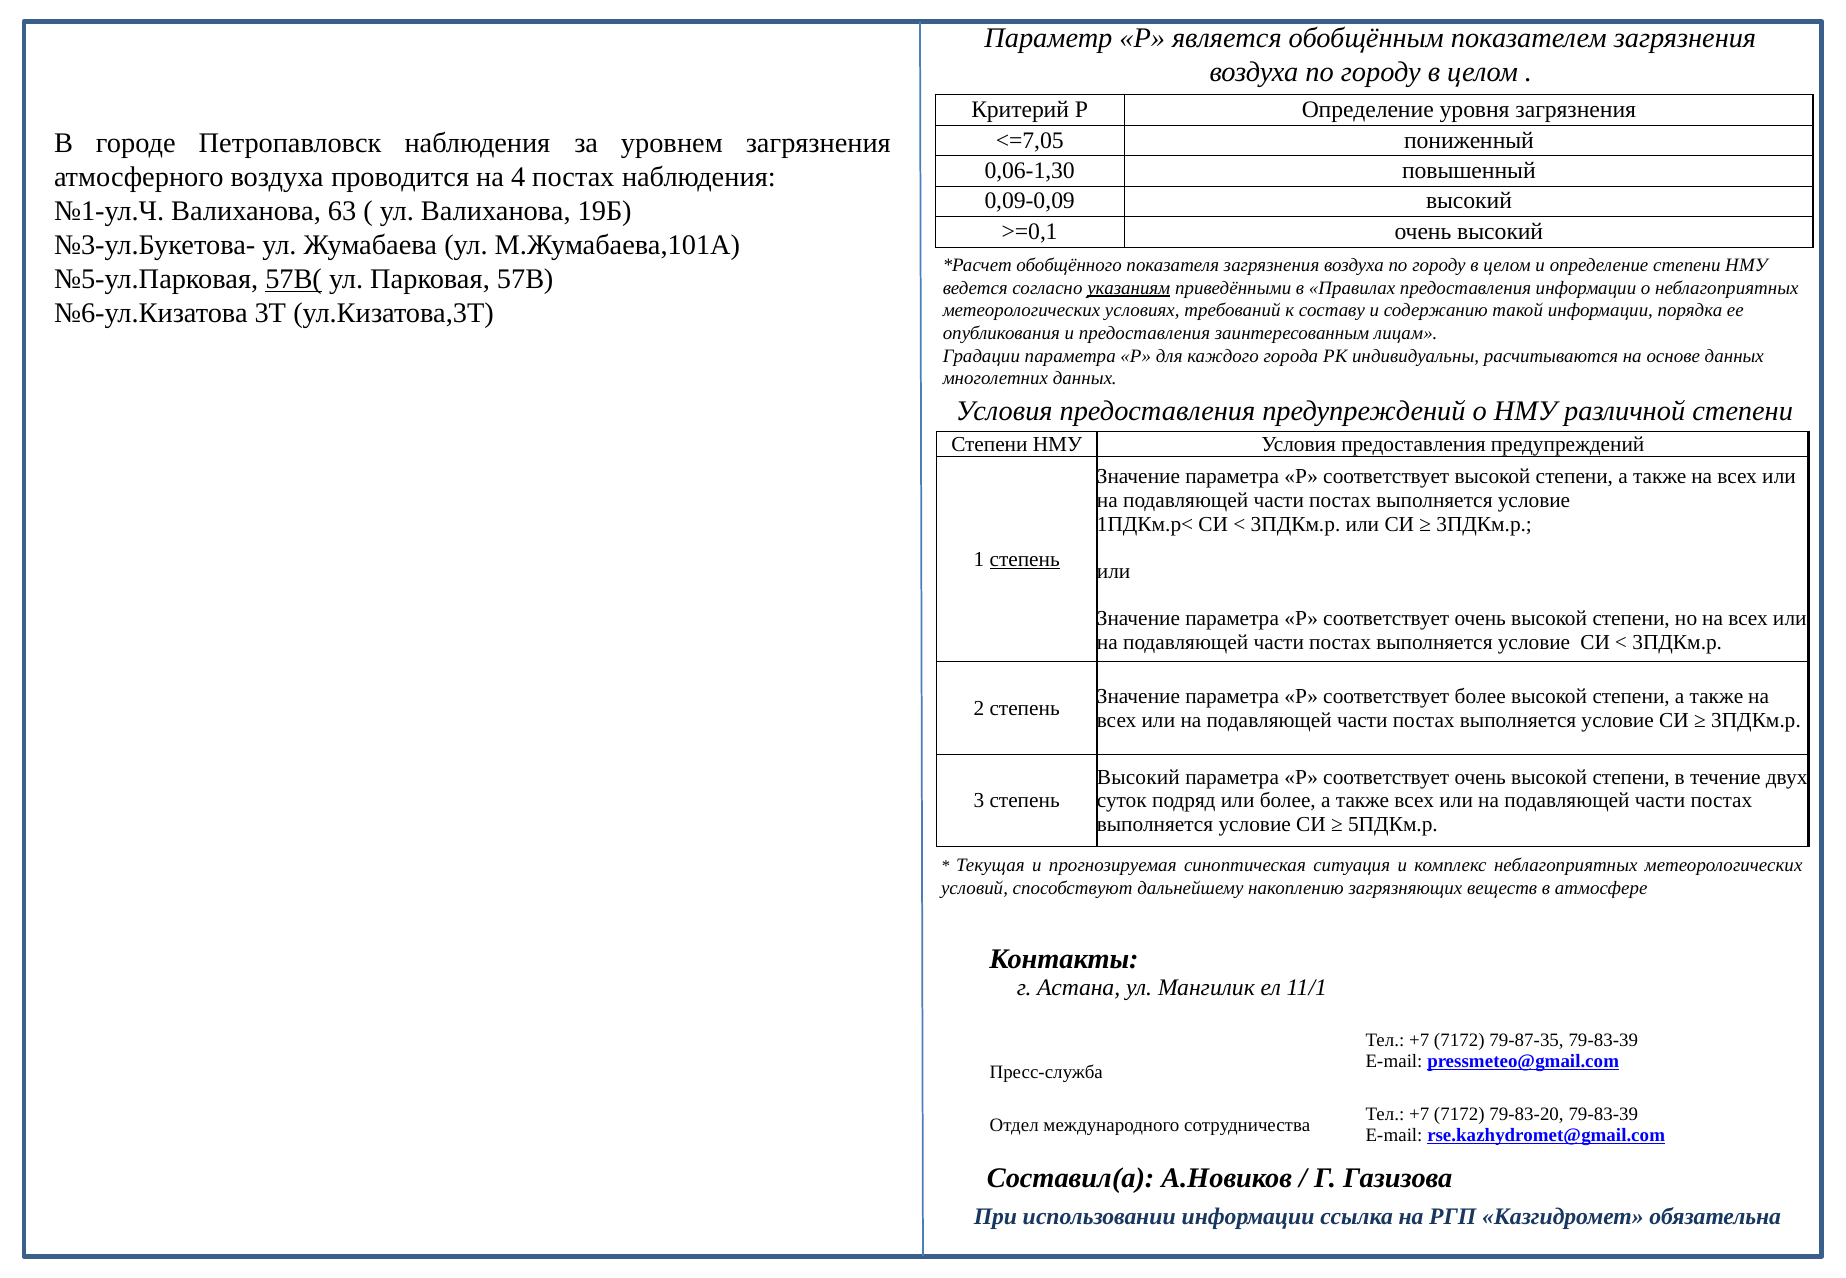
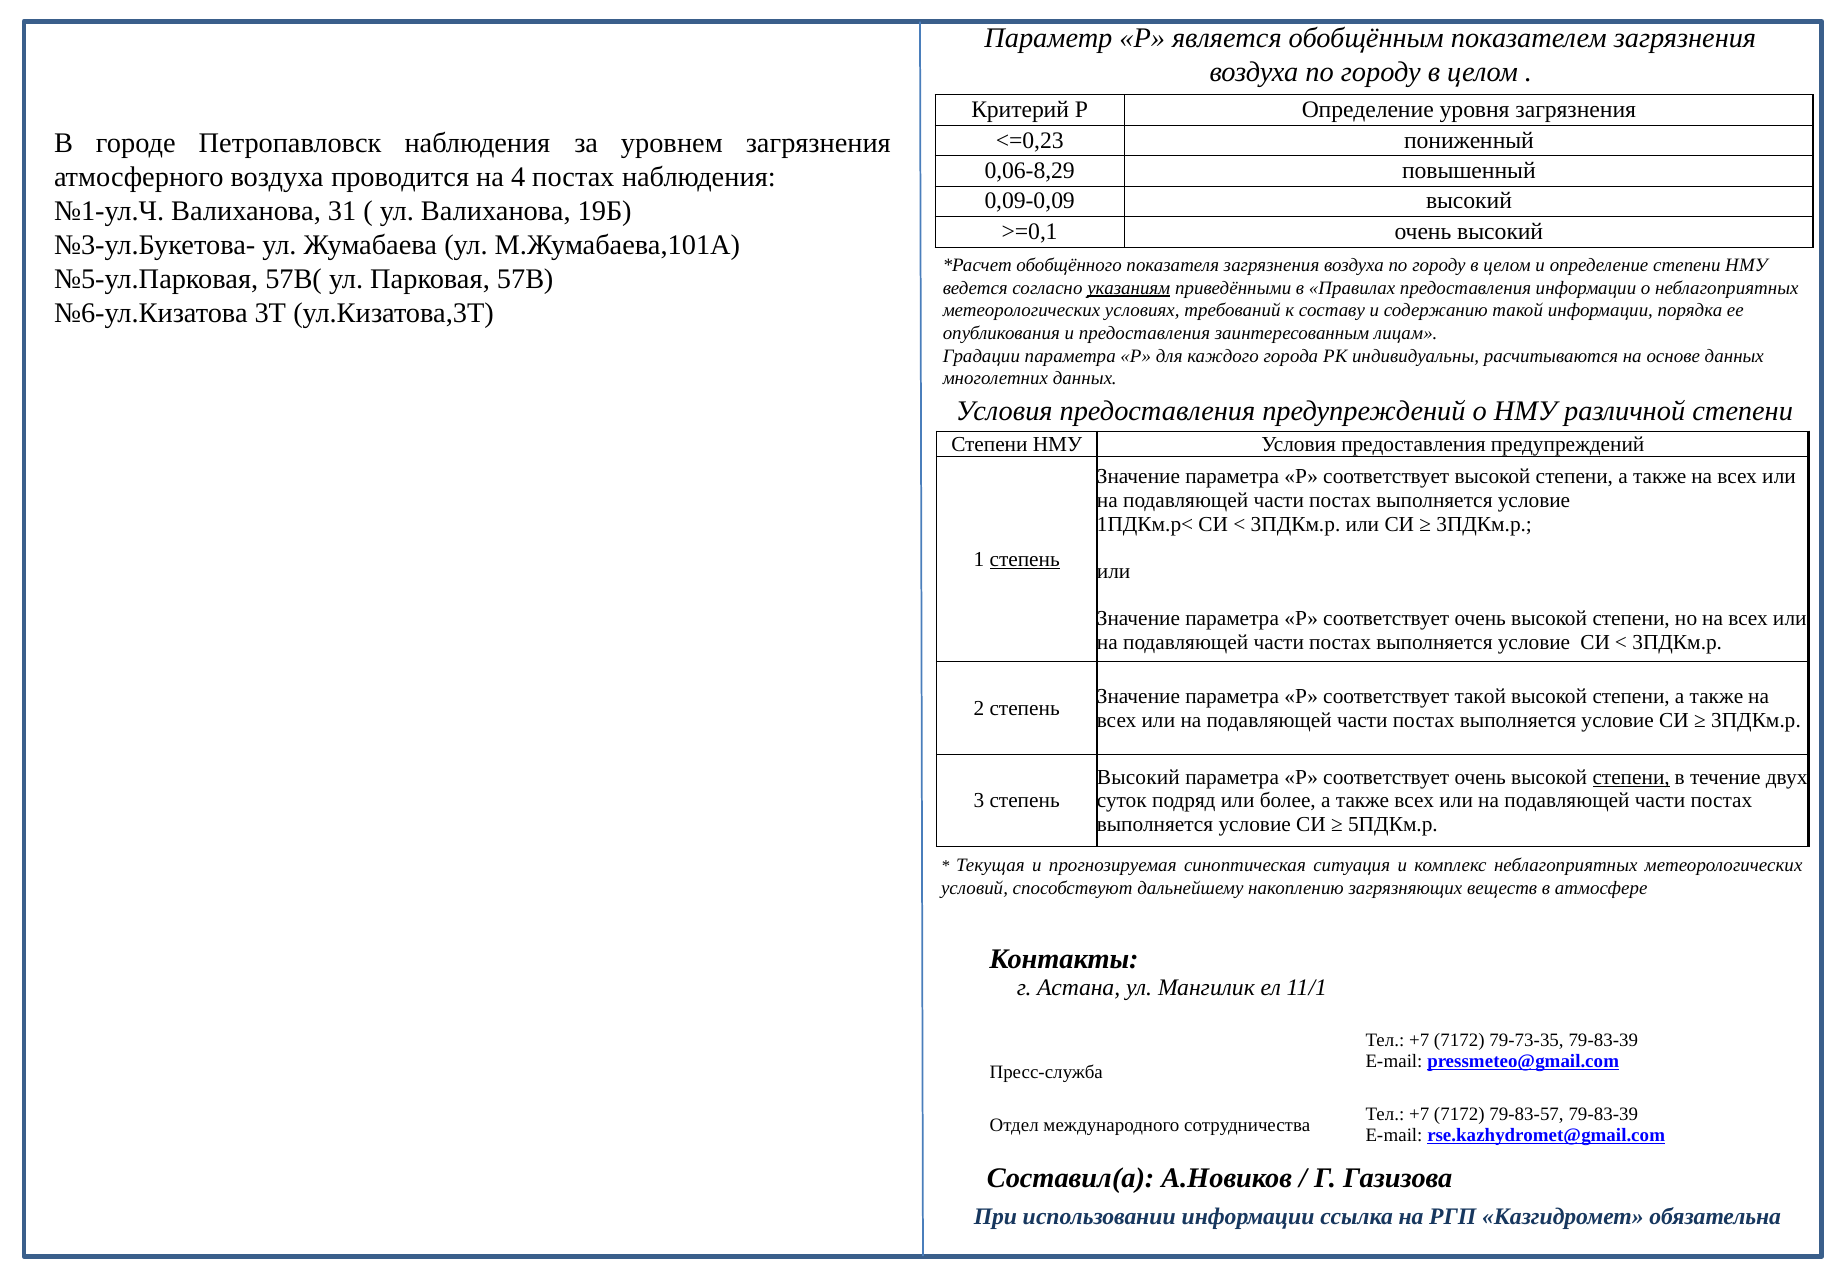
<=7,05: <=7,05 -> <=0,23 (1030, 140)
0,06-1,30: 0,06-1,30 -> 0,06-8,29 (1030, 171)
63: 63 -> 31 (342, 211)
57В( underline: present -> none (294, 279)
соответствует более: более -> такой (1480, 696)
степени underline: none -> present (1631, 777)
79-87-35: 79-87-35 -> 79-73-35 (1527, 1040)
79-83-20: 79-83-20 -> 79-83-57 (1527, 1114)
